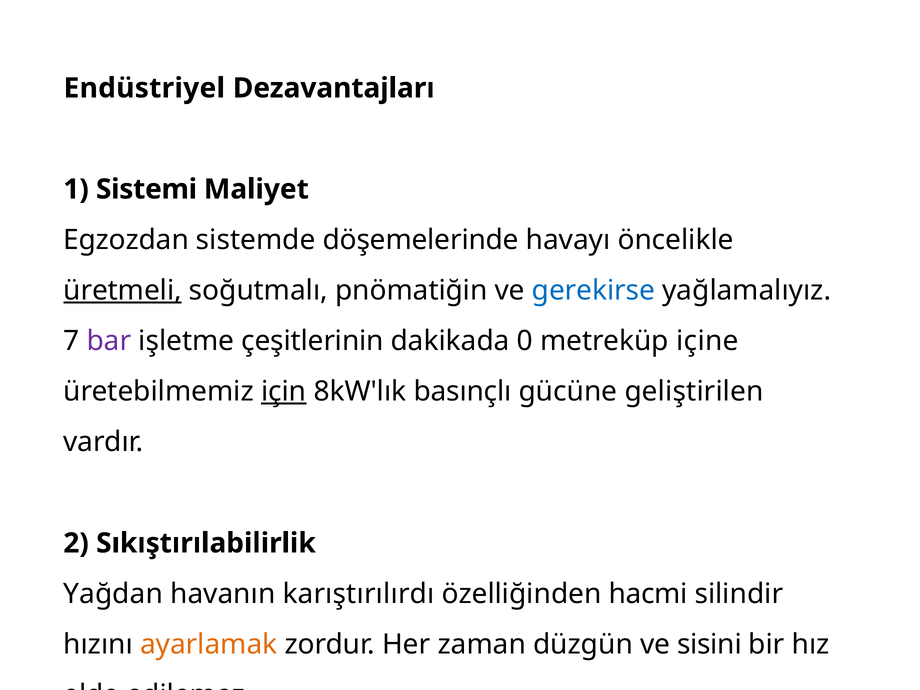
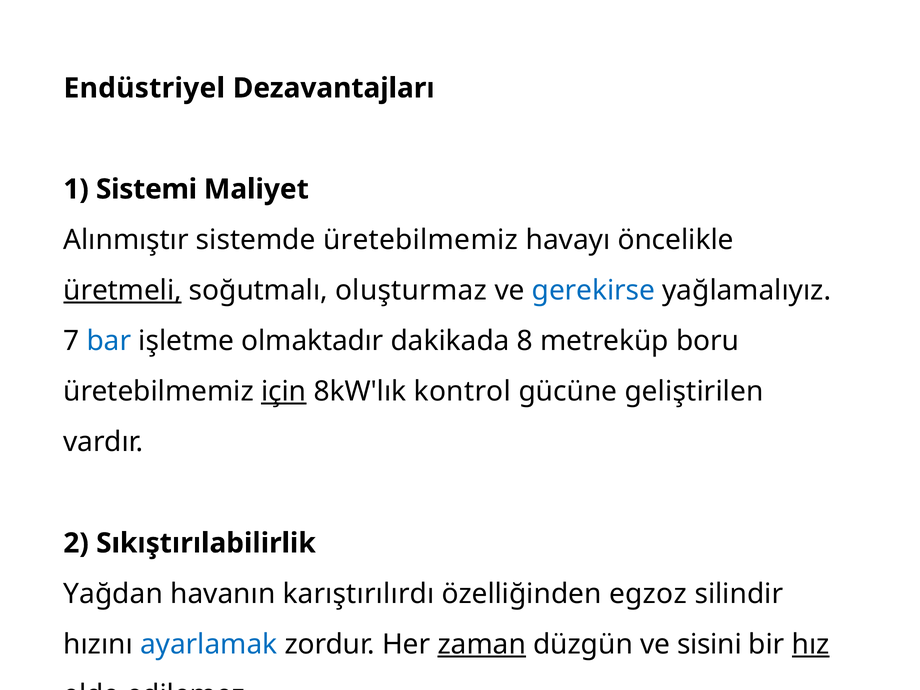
Egzozdan: Egzozdan -> Alınmıştır (126, 240)
sistemde döşemelerinde: döşemelerinde -> üretebilmemiz (421, 240)
pnömatiğin: pnömatiğin -> oluşturmaz (411, 290)
bar colour: purple -> blue (109, 341)
çeşitlerinin: çeşitlerinin -> olmaktadır (313, 341)
0: 0 -> 8 (525, 341)
içine: içine -> boru (708, 341)
basınçlı: basınçlı -> kontrol (462, 392)
hacmi: hacmi -> egzoz (648, 594)
ayarlamak colour: orange -> blue (209, 644)
zaman underline: none -> present (482, 644)
hız underline: none -> present (811, 644)
